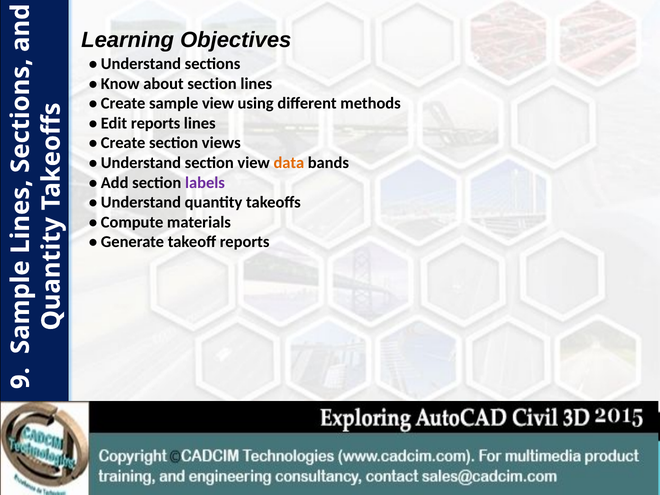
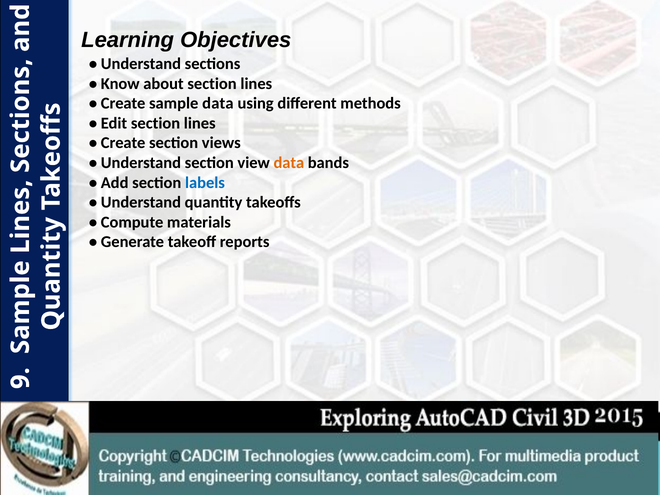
sample view: view -> data (218, 103)
Edit reports: reports -> section (156, 123)
labels colour: purple -> blue (205, 183)
